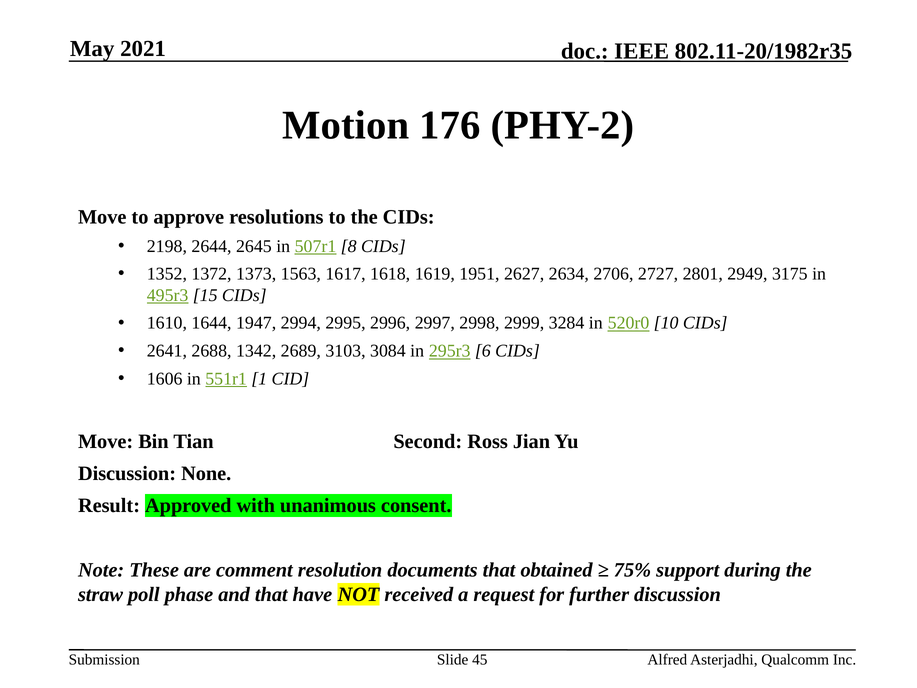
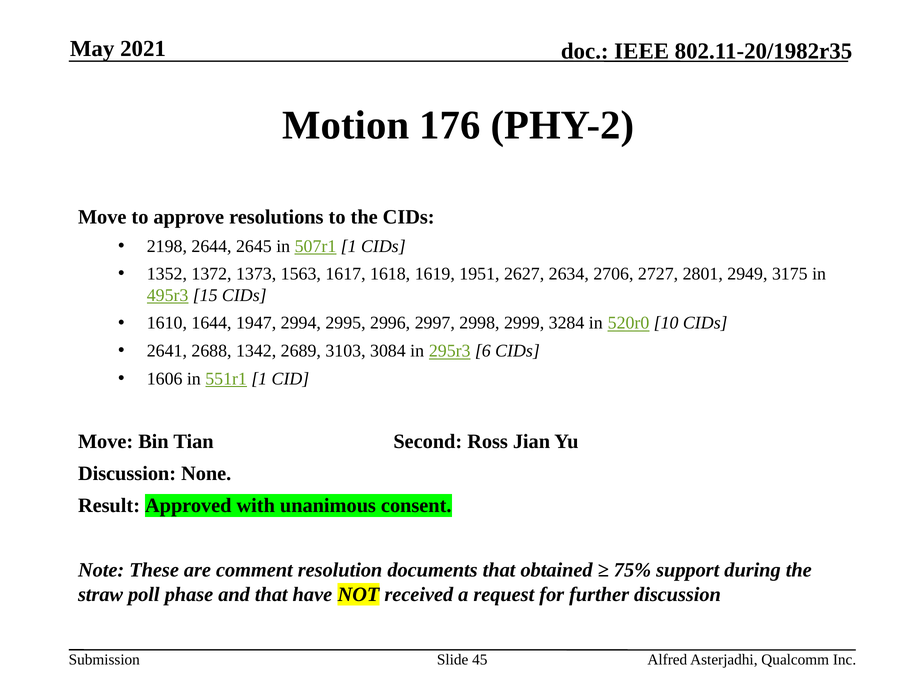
507r1 8: 8 -> 1 (349, 246)
